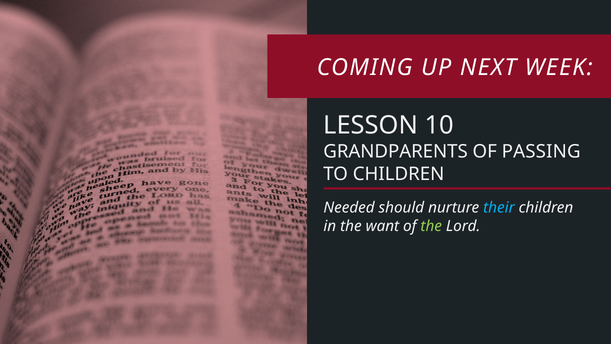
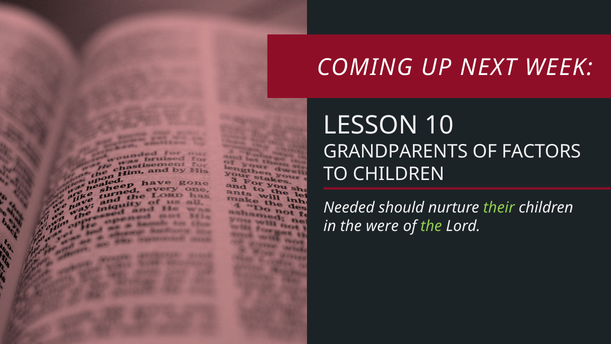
PASSING: PASSING -> FACTORS (541, 151)
their colour: light blue -> light green (499, 208)
want: want -> were (382, 226)
